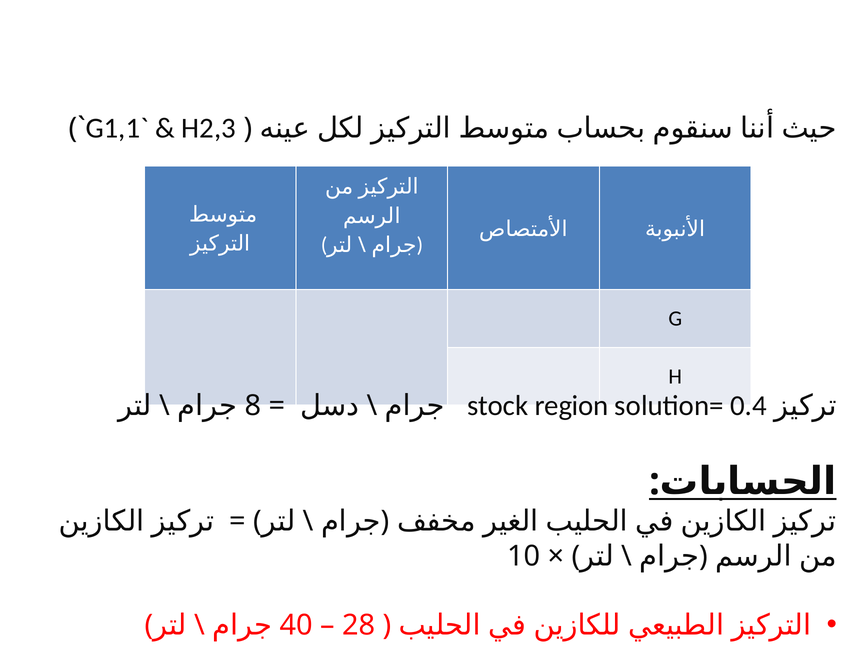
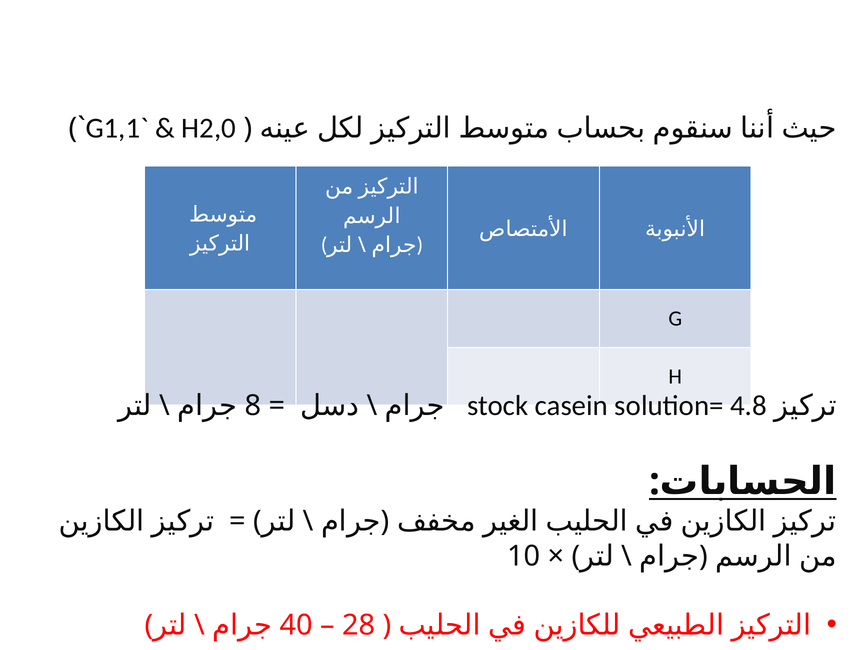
H2,3: H2,3 -> H2,0 (209, 128)
region: region -> casein (571, 406)
0.4: 0.4 -> 4.8 (749, 406)
